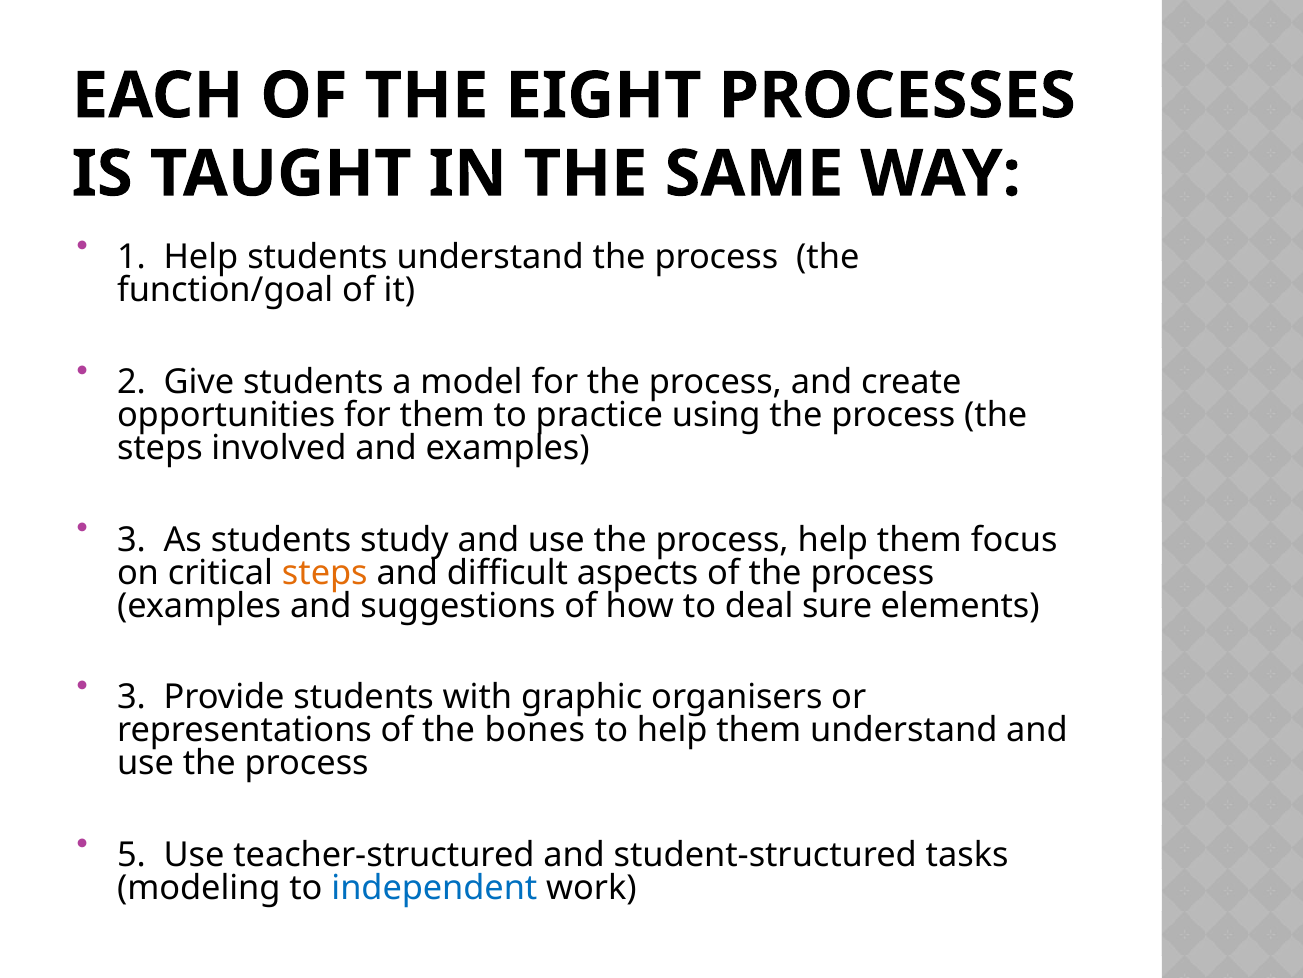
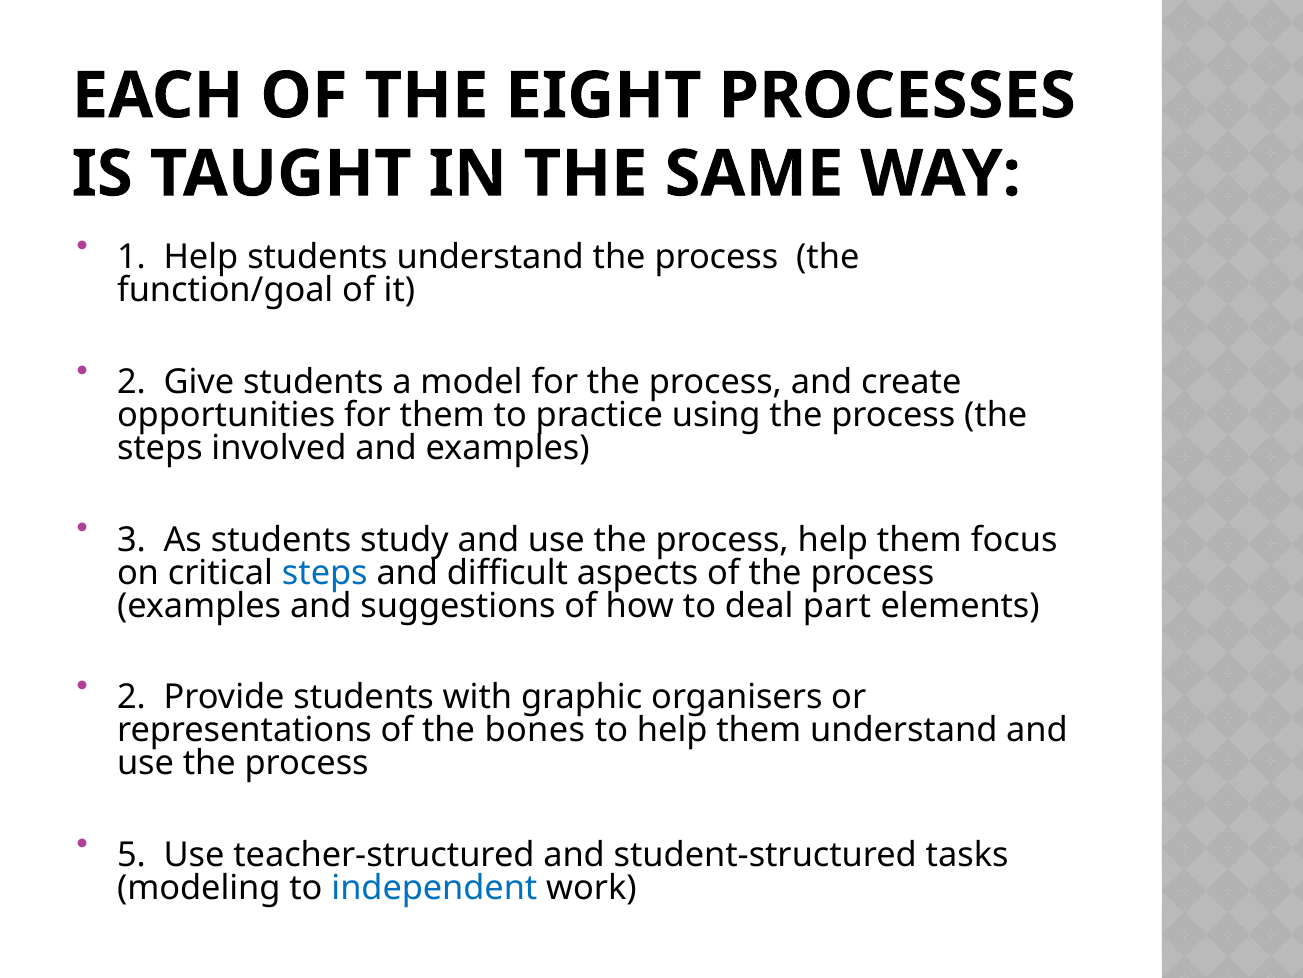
steps colour: orange -> blue (325, 572)
sure: sure -> part (837, 605)
3: 3 -> 2 (131, 697)
